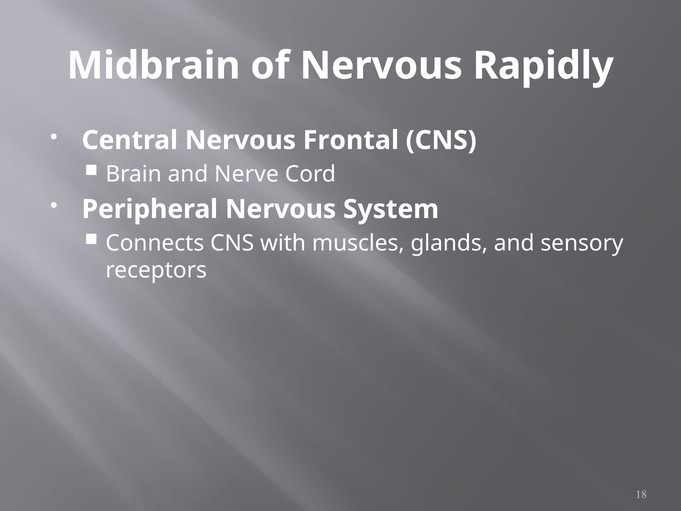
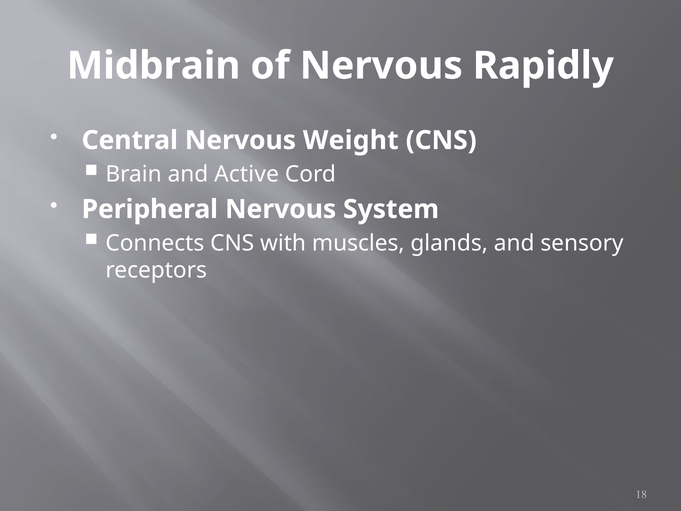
Frontal: Frontal -> Weight (351, 140)
Nerve: Nerve -> Active (247, 174)
